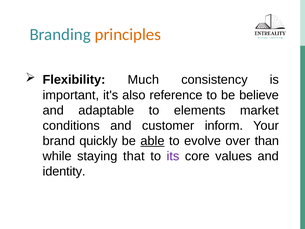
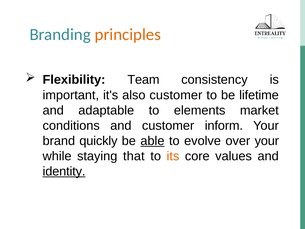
Much: Much -> Team (143, 80)
also reference: reference -> customer (176, 95)
believe: believe -> lifetime (259, 95)
over than: than -> your (267, 141)
its colour: purple -> orange (173, 156)
identity underline: none -> present (64, 171)
